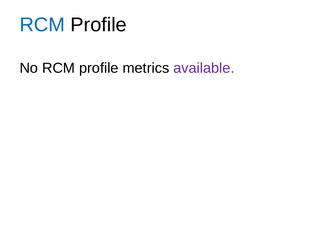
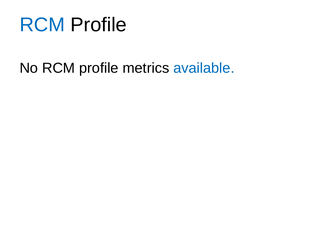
available colour: purple -> blue (204, 68)
